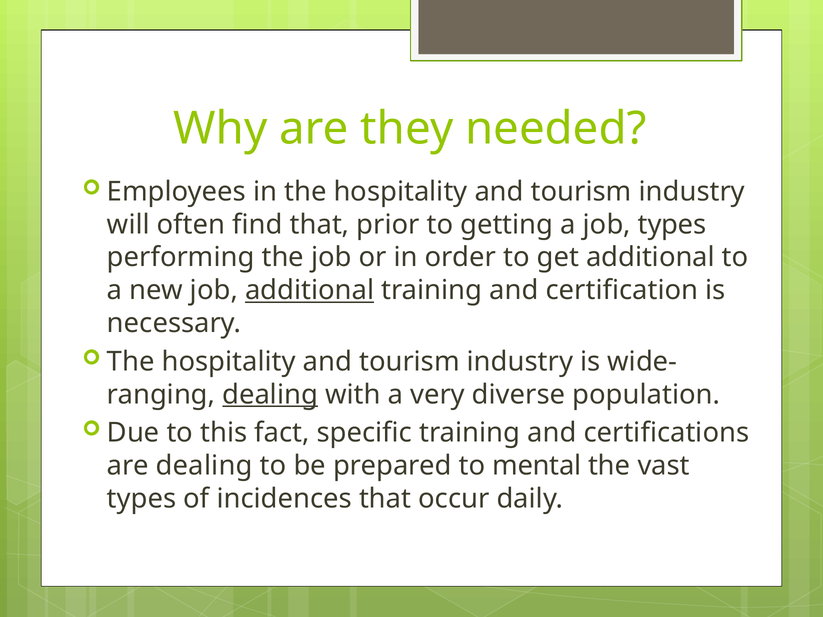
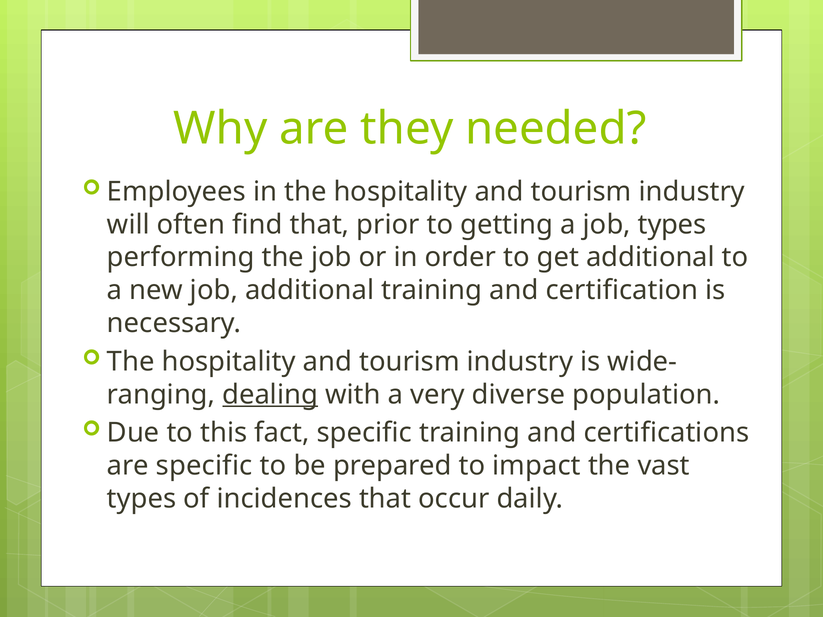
additional underline: present -> none (310, 290)
are dealing: dealing -> specific (204, 466)
mental: mental -> impact (537, 466)
